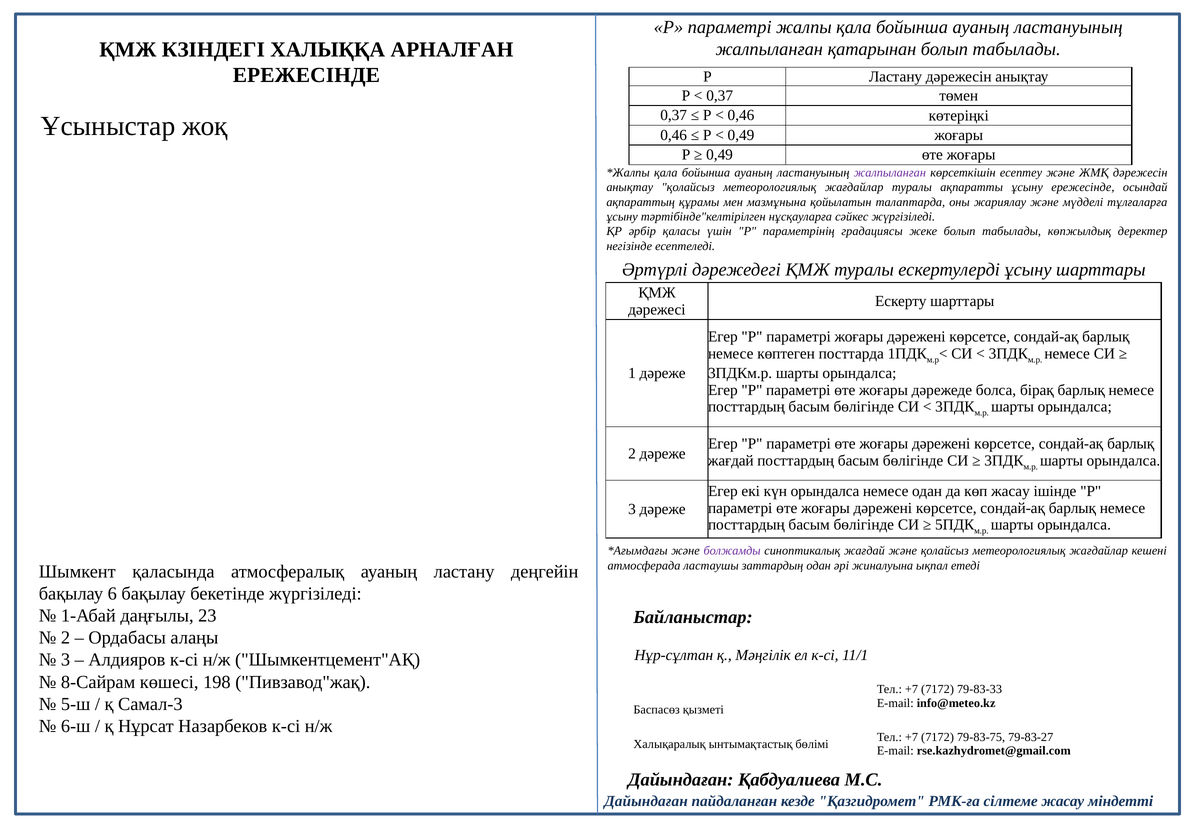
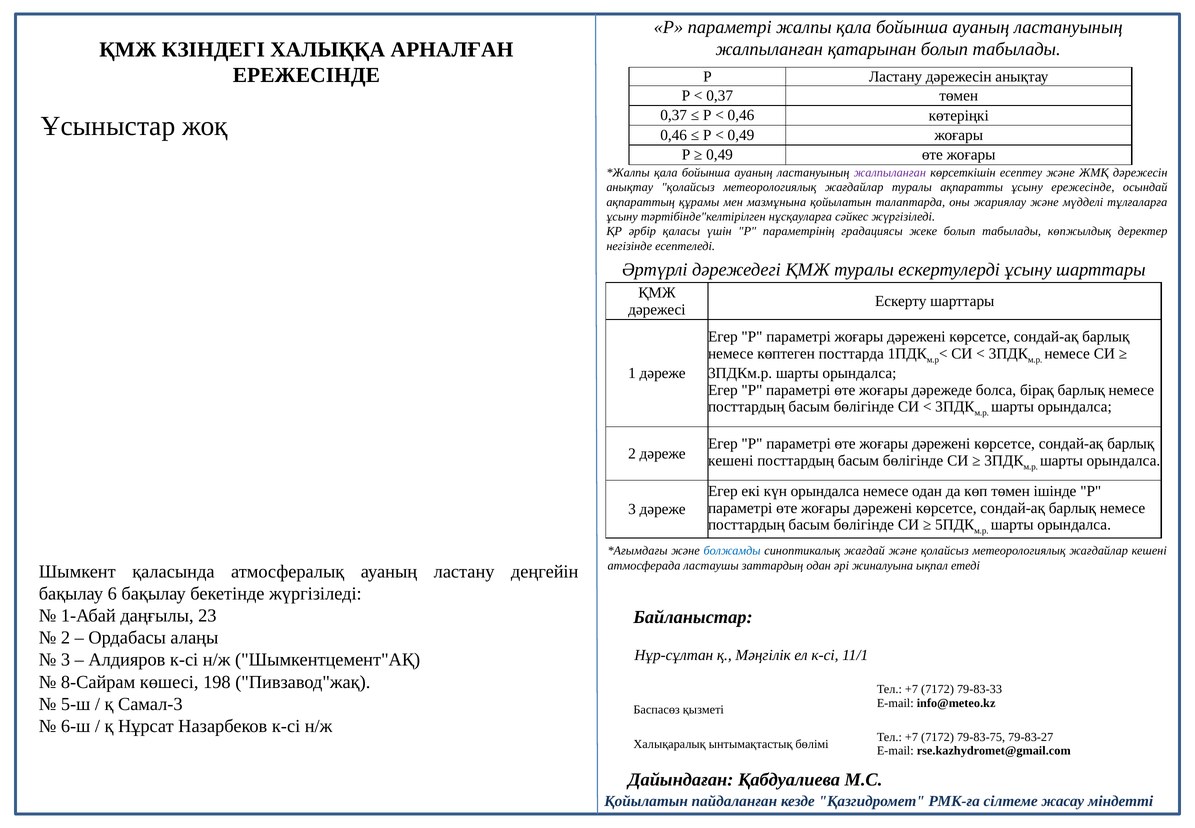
жағдай: жағдай -> кешені (731, 460)
көп жасау: жасау -> төмен (1011, 491)
болжамды colour: purple -> blue (732, 550)
Дайындаған: Дайындаған -> Қойылатын (646, 801)
